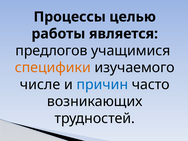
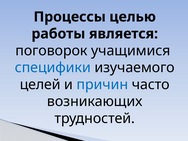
предлогов: предлогов -> поговорок (51, 51)
специфики colour: orange -> blue (53, 68)
числе: числе -> целей (40, 85)
